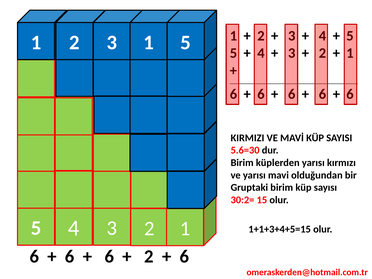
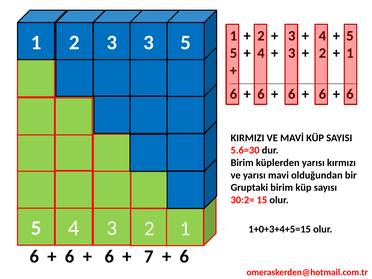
3 1: 1 -> 3 (149, 43)
1+1+3+4+5=15: 1+1+3+4+5=15 -> 1+0+3+4+5=15 (280, 229)
2: 2 -> 7 (149, 257)
